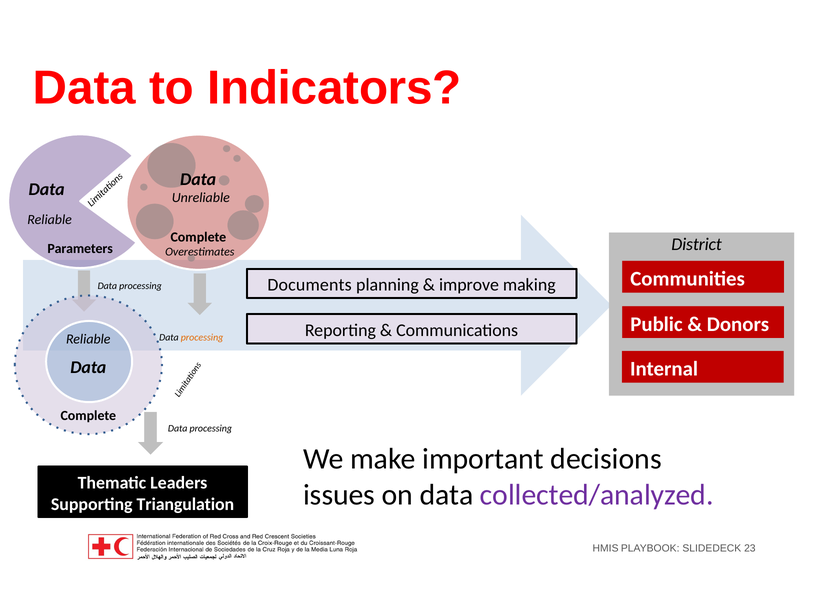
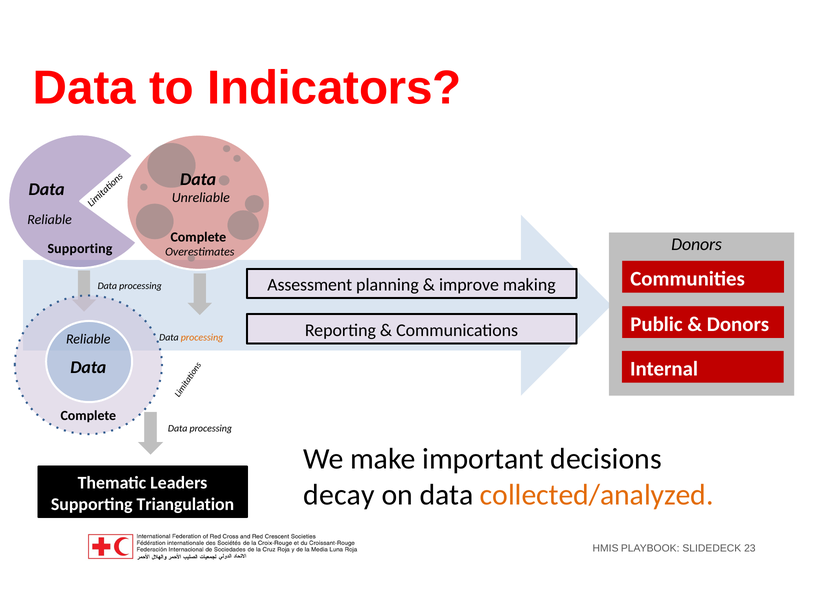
District: District -> Donors (697, 244)
Parameters: Parameters -> Supporting (80, 249)
Documents: Documents -> Assessment (310, 285)
issues: issues -> decay (339, 495)
collected/analyzed colour: purple -> orange (597, 495)
